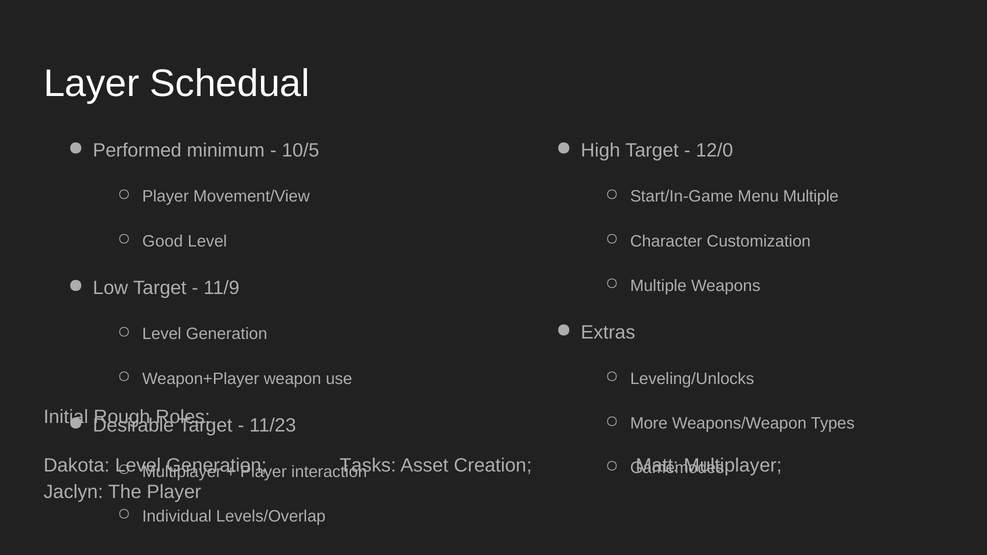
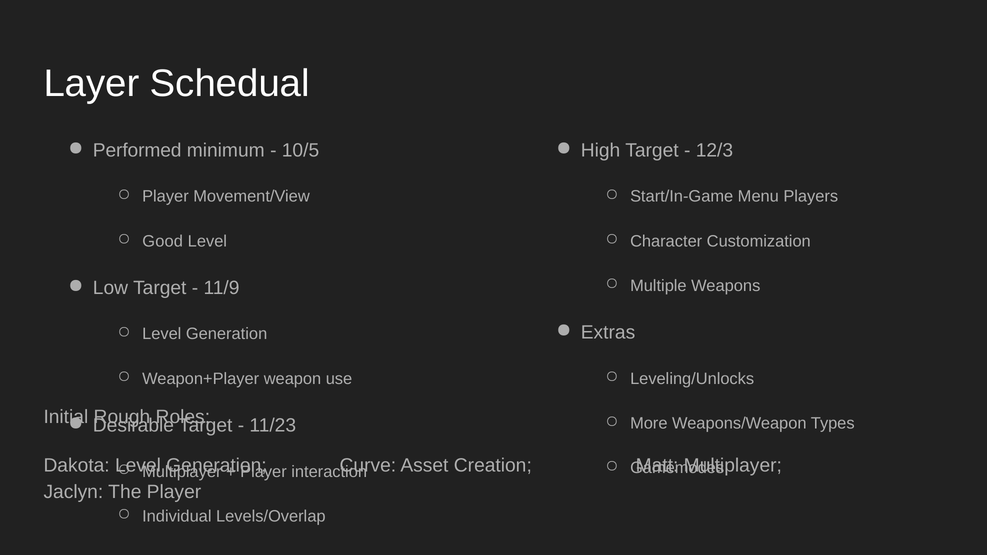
12/0: 12/0 -> 12/3 (714, 151)
Menu Multiple: Multiple -> Players (811, 197)
Tasks: Tasks -> Curve (368, 465)
